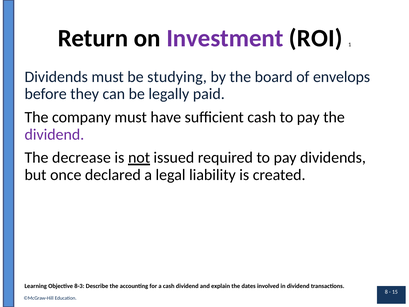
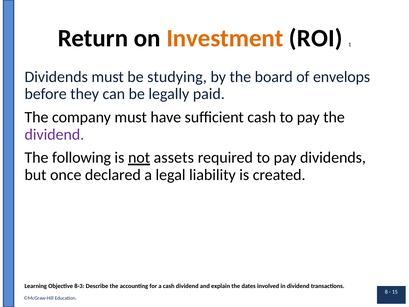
Investment colour: purple -> orange (225, 38)
decrease: decrease -> following (82, 158)
issued: issued -> assets (174, 158)
